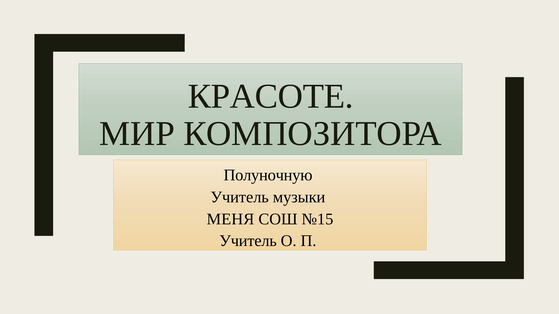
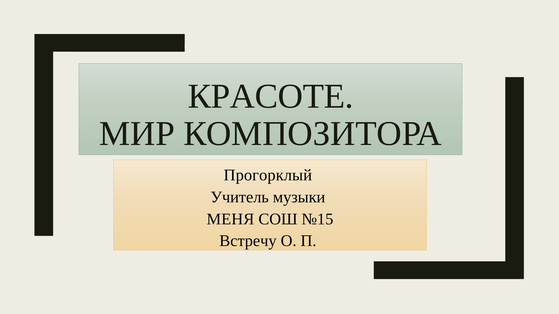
Полуночную: Полуночную -> Прогорклый (268, 176)
Учитель: Учитель -> Встречу (248, 241)
